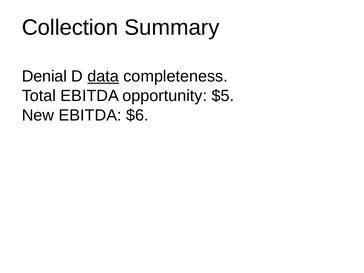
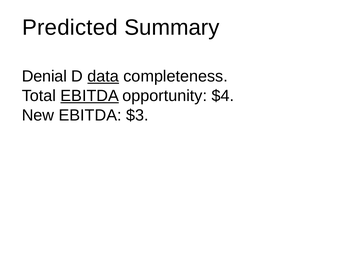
Collection: Collection -> Predicted (70, 28)
EBITDA underline: none -> present (90, 96)
$5: $5 -> $4 (223, 96)
$6: $6 -> $3 (137, 115)
